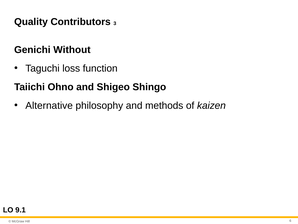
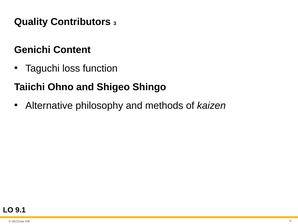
Without: Without -> Content (72, 50)
